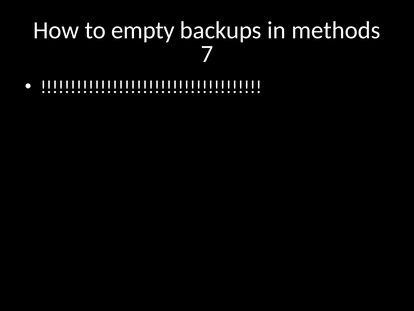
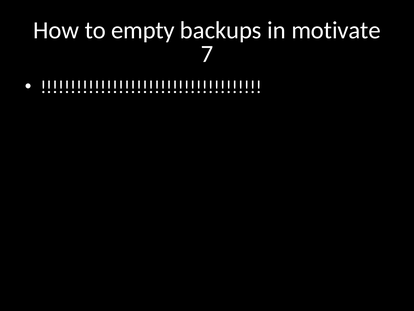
methods: methods -> motivate (336, 30)
